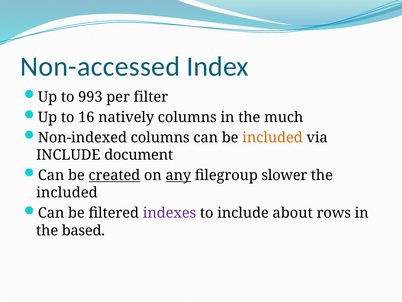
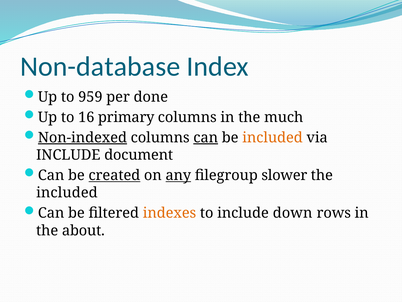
Non-accessed: Non-accessed -> Non-database (100, 66)
993: 993 -> 959 (90, 97)
filter: filter -> done (151, 97)
natively: natively -> primary (126, 117)
Non-indexed underline: none -> present (82, 137)
can underline: none -> present (206, 137)
indexes colour: purple -> orange (169, 213)
about: about -> down (293, 213)
based: based -> about (83, 230)
